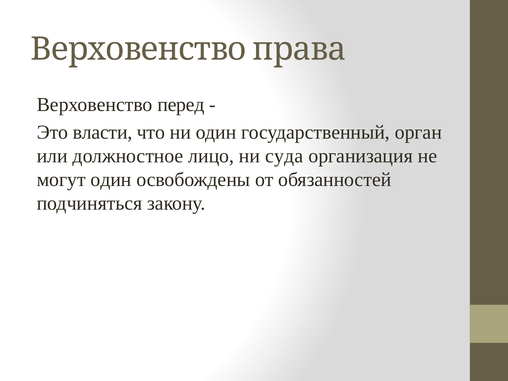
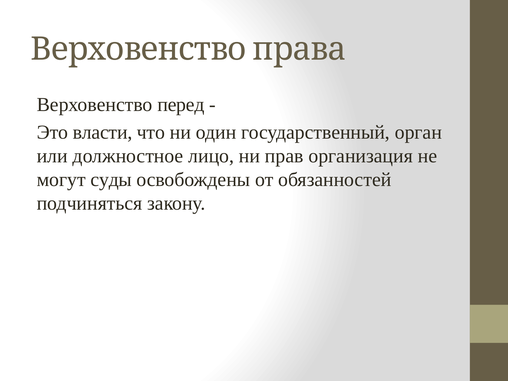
суда: суда -> прав (284, 156)
могут один: один -> суды (111, 180)
